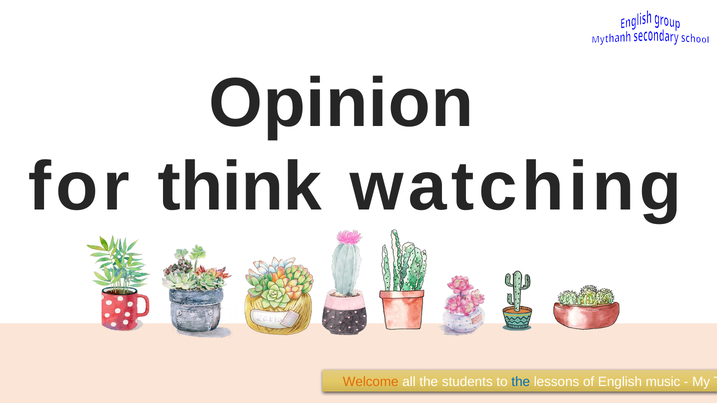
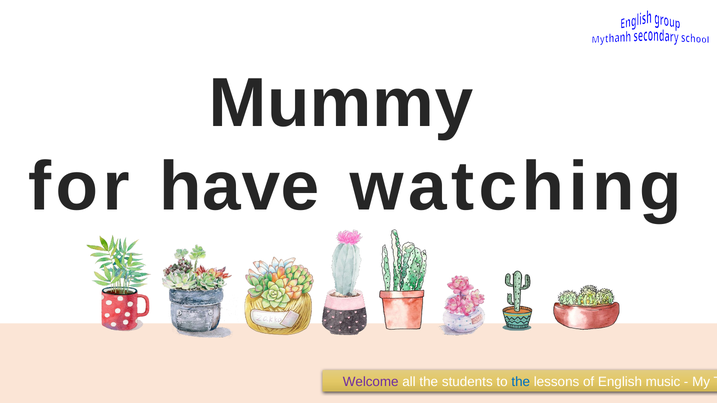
Opinion: Opinion -> Mummy (341, 104)
think: think -> have (239, 187)
Welcome colour: orange -> purple (371, 382)
